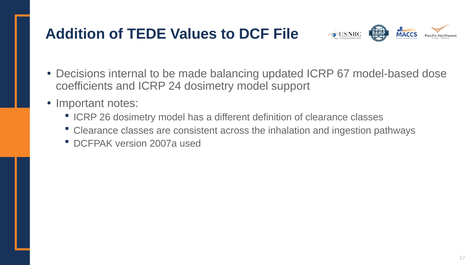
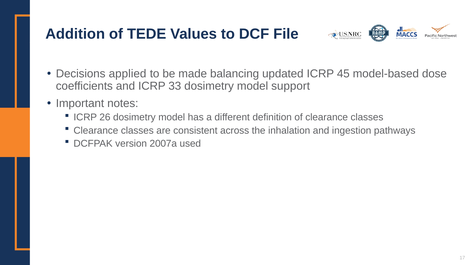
internal: internal -> applied (128, 74)
67: 67 -> 45 (343, 74)
24: 24 -> 33 (175, 86)
